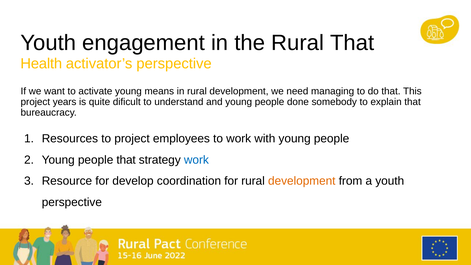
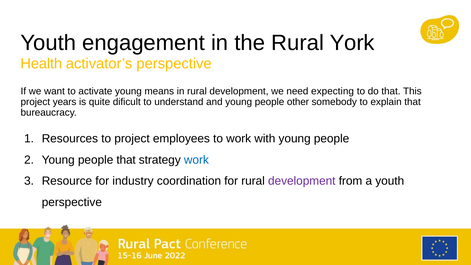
Rural That: That -> York (352, 43)
managing: managing -> expecting (333, 91)
done: done -> other (298, 102)
develop: develop -> industry (133, 181)
development colour: orange -> purple (302, 181)
